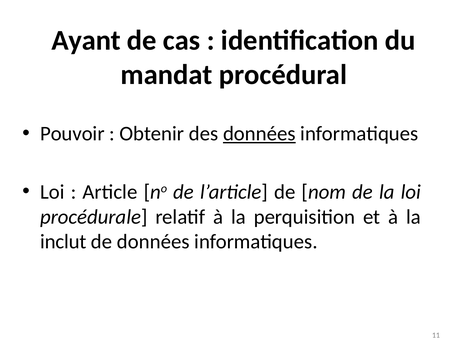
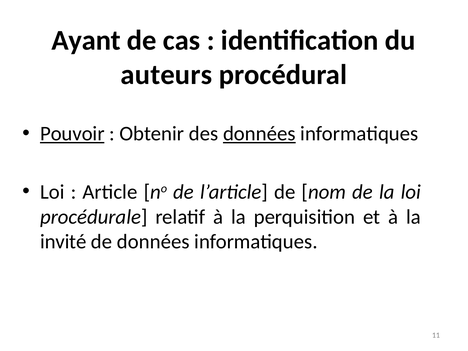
mandat: mandat -> auteurs (166, 75)
Pouvoir underline: none -> present (72, 134)
inclut: inclut -> invité (63, 242)
